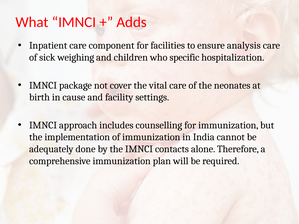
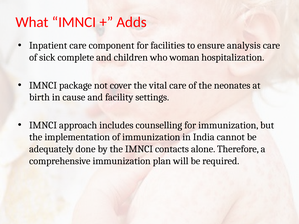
weighing: weighing -> complete (76, 58)
specific: specific -> woman (184, 58)
